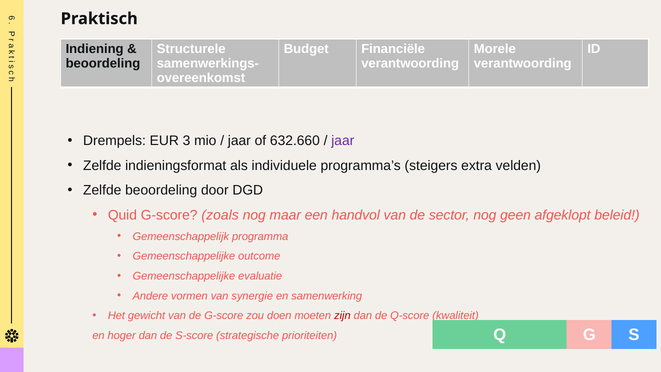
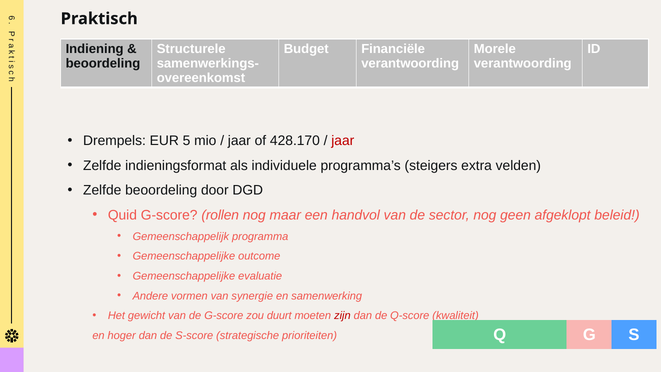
3: 3 -> 5 (187, 141)
632.660: 632.660 -> 428.170 (295, 141)
jaar colour: purple -> red (343, 141)
zoals: zoals -> rollen (220, 215)
doen: doen -> duurt (279, 316)
